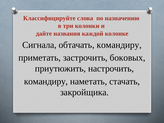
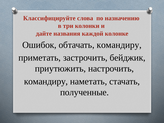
Сигнала: Сигнала -> Ошибок (39, 45)
боковых: боковых -> бейджик (128, 58)
закройщика: закройщика -> полученные (84, 92)
